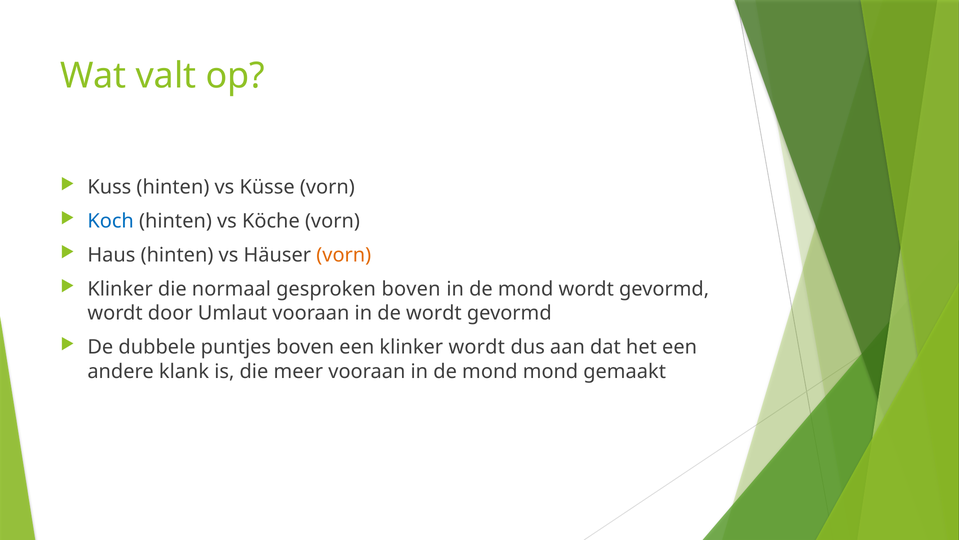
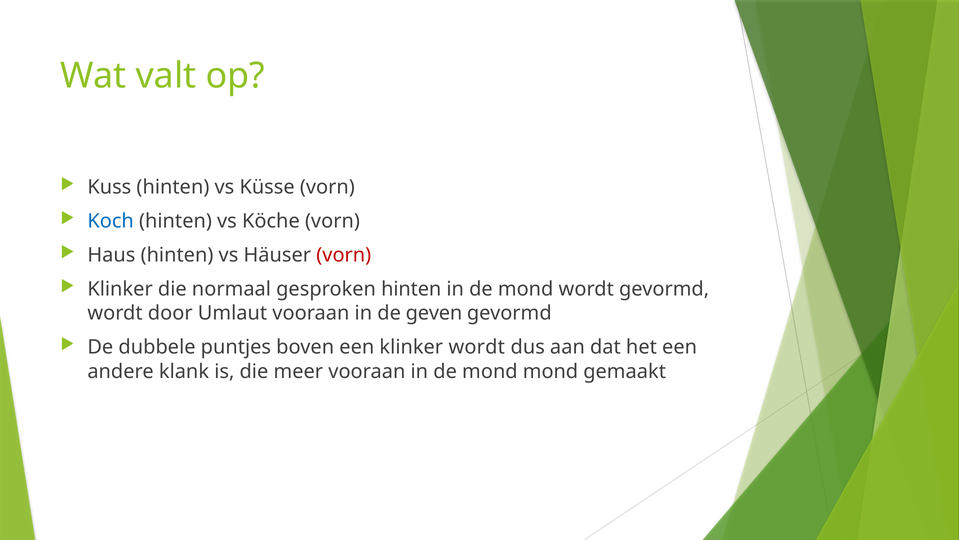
vorn colour: orange -> red (344, 255)
gesproken boven: boven -> hinten (411, 289)
de wordt: wordt -> geven (434, 313)
